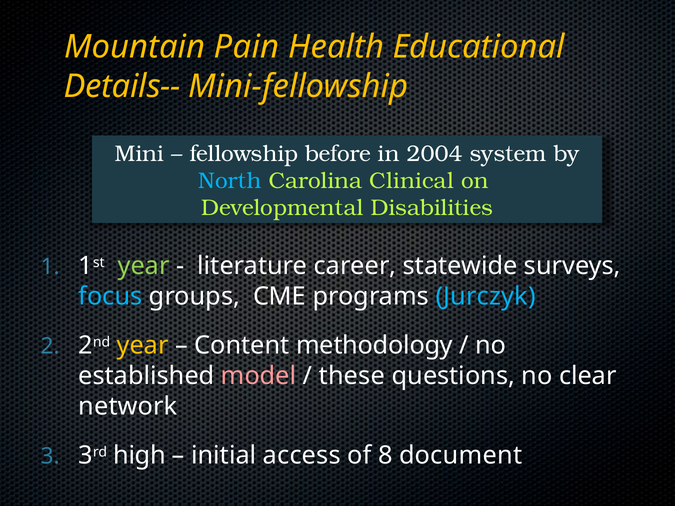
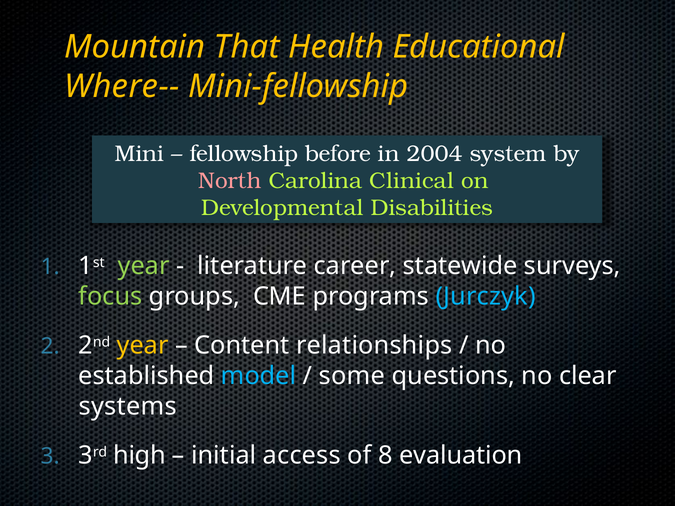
Pain: Pain -> That (247, 47)
Details--: Details-- -> Where-- (122, 87)
North colour: light blue -> pink (230, 181)
focus colour: light blue -> light green (110, 297)
methodology: methodology -> relationships (374, 346)
model colour: pink -> light blue (259, 376)
these: these -> some (352, 376)
network: network -> systems (128, 406)
document: document -> evaluation (461, 456)
